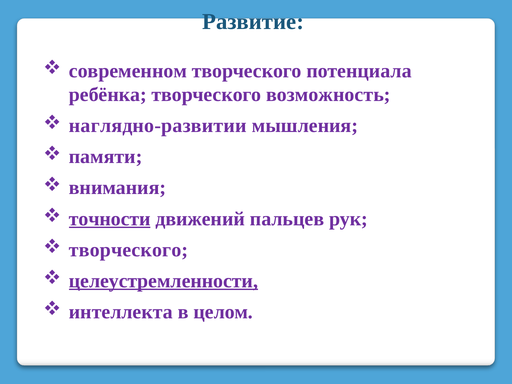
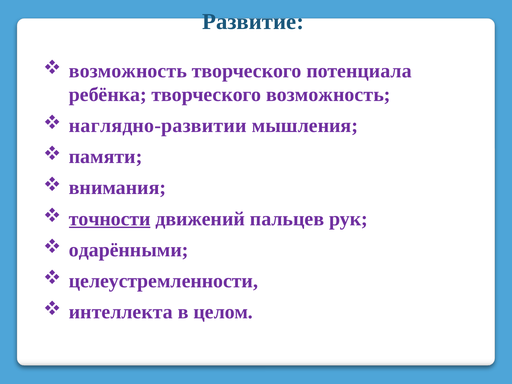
современном: современном -> возможность (128, 71)
творческого: творческого -> одарёнными (129, 250)
целеустремленности underline: present -> none (163, 281)
